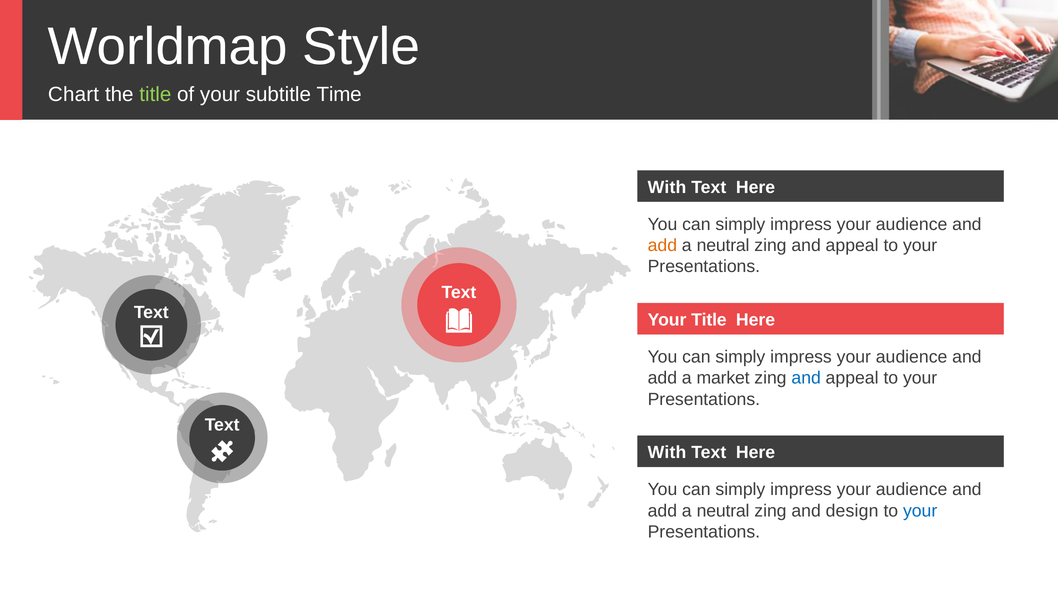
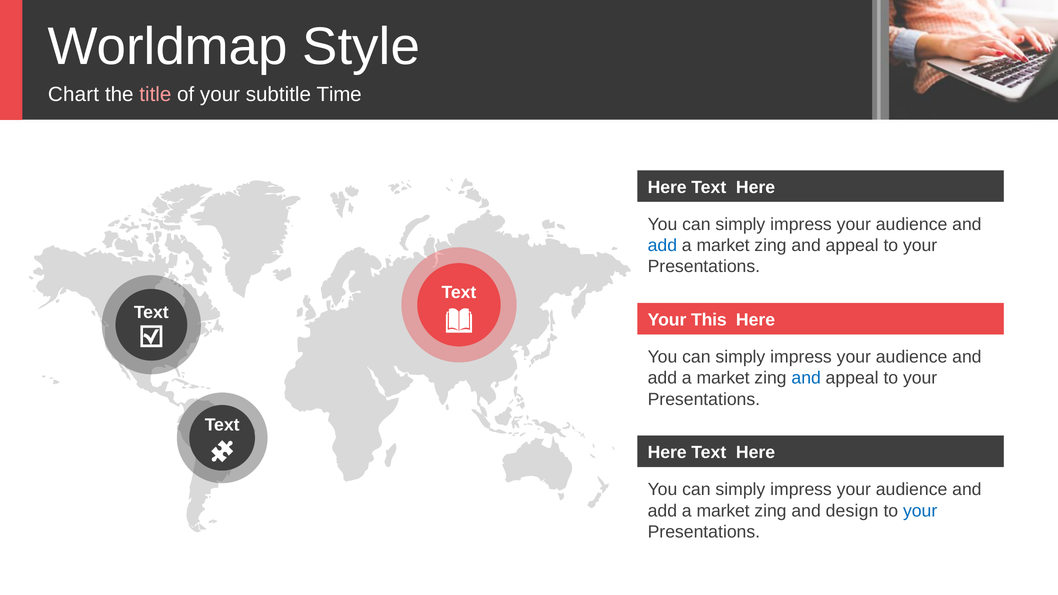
title colour: light green -> pink (155, 95)
With: With -> Here (667, 187)
add colour: orange -> blue (662, 246)
neutral: neutral -> market (723, 246)
Your Title: Title -> This (709, 320)
With: With -> Here (667, 453)
neutral: neutral -> market (723, 511)
